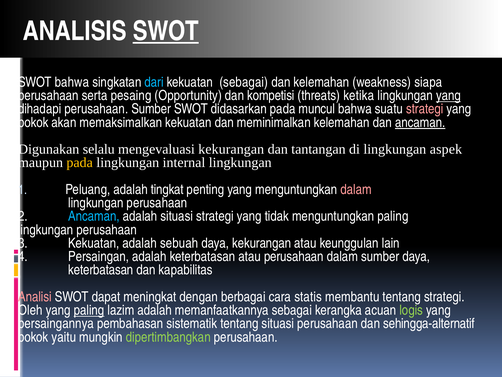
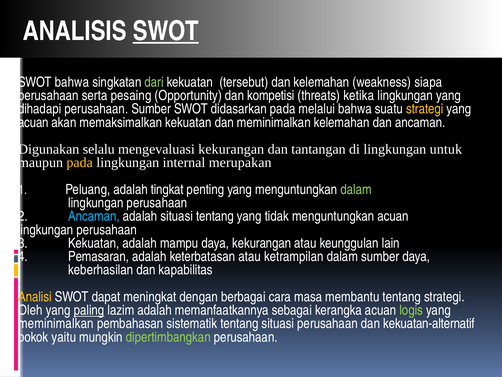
dari colour: light blue -> light green (154, 82)
kekuatan sebagai: sebagai -> tersebut (244, 82)
yang underline: present -> none (448, 95)
muncul: muncul -> melalui (317, 109)
strategi colour: pink -> yellow (425, 109)
pokok: pokok -> acuan (33, 122)
ancaman underline: present -> none (420, 122)
aspek: aspek -> untuk (446, 149)
internal lingkungan: lingkungan -> merupakan (240, 162)
dalam colour: pink -> light green (356, 189)
situasi strategi: strategi -> tentang (215, 216)
menguntungkan paling: paling -> acuan (393, 216)
sebuah: sebuah -> mampu (179, 243)
Persaingan: Persaingan -> Pemasaran (99, 256)
atau perusahaan: perusahaan -> ketrampilan (294, 256)
keterbatasan: keterbatasan -> keberhasilan (101, 270)
Analisi colour: pink -> yellow (35, 296)
statis: statis -> masa (308, 296)
persaingannya: persaingannya -> meminimalkan (56, 323)
sehingga-alternatif: sehingga-alternatif -> kekuatan-alternatif (429, 323)
